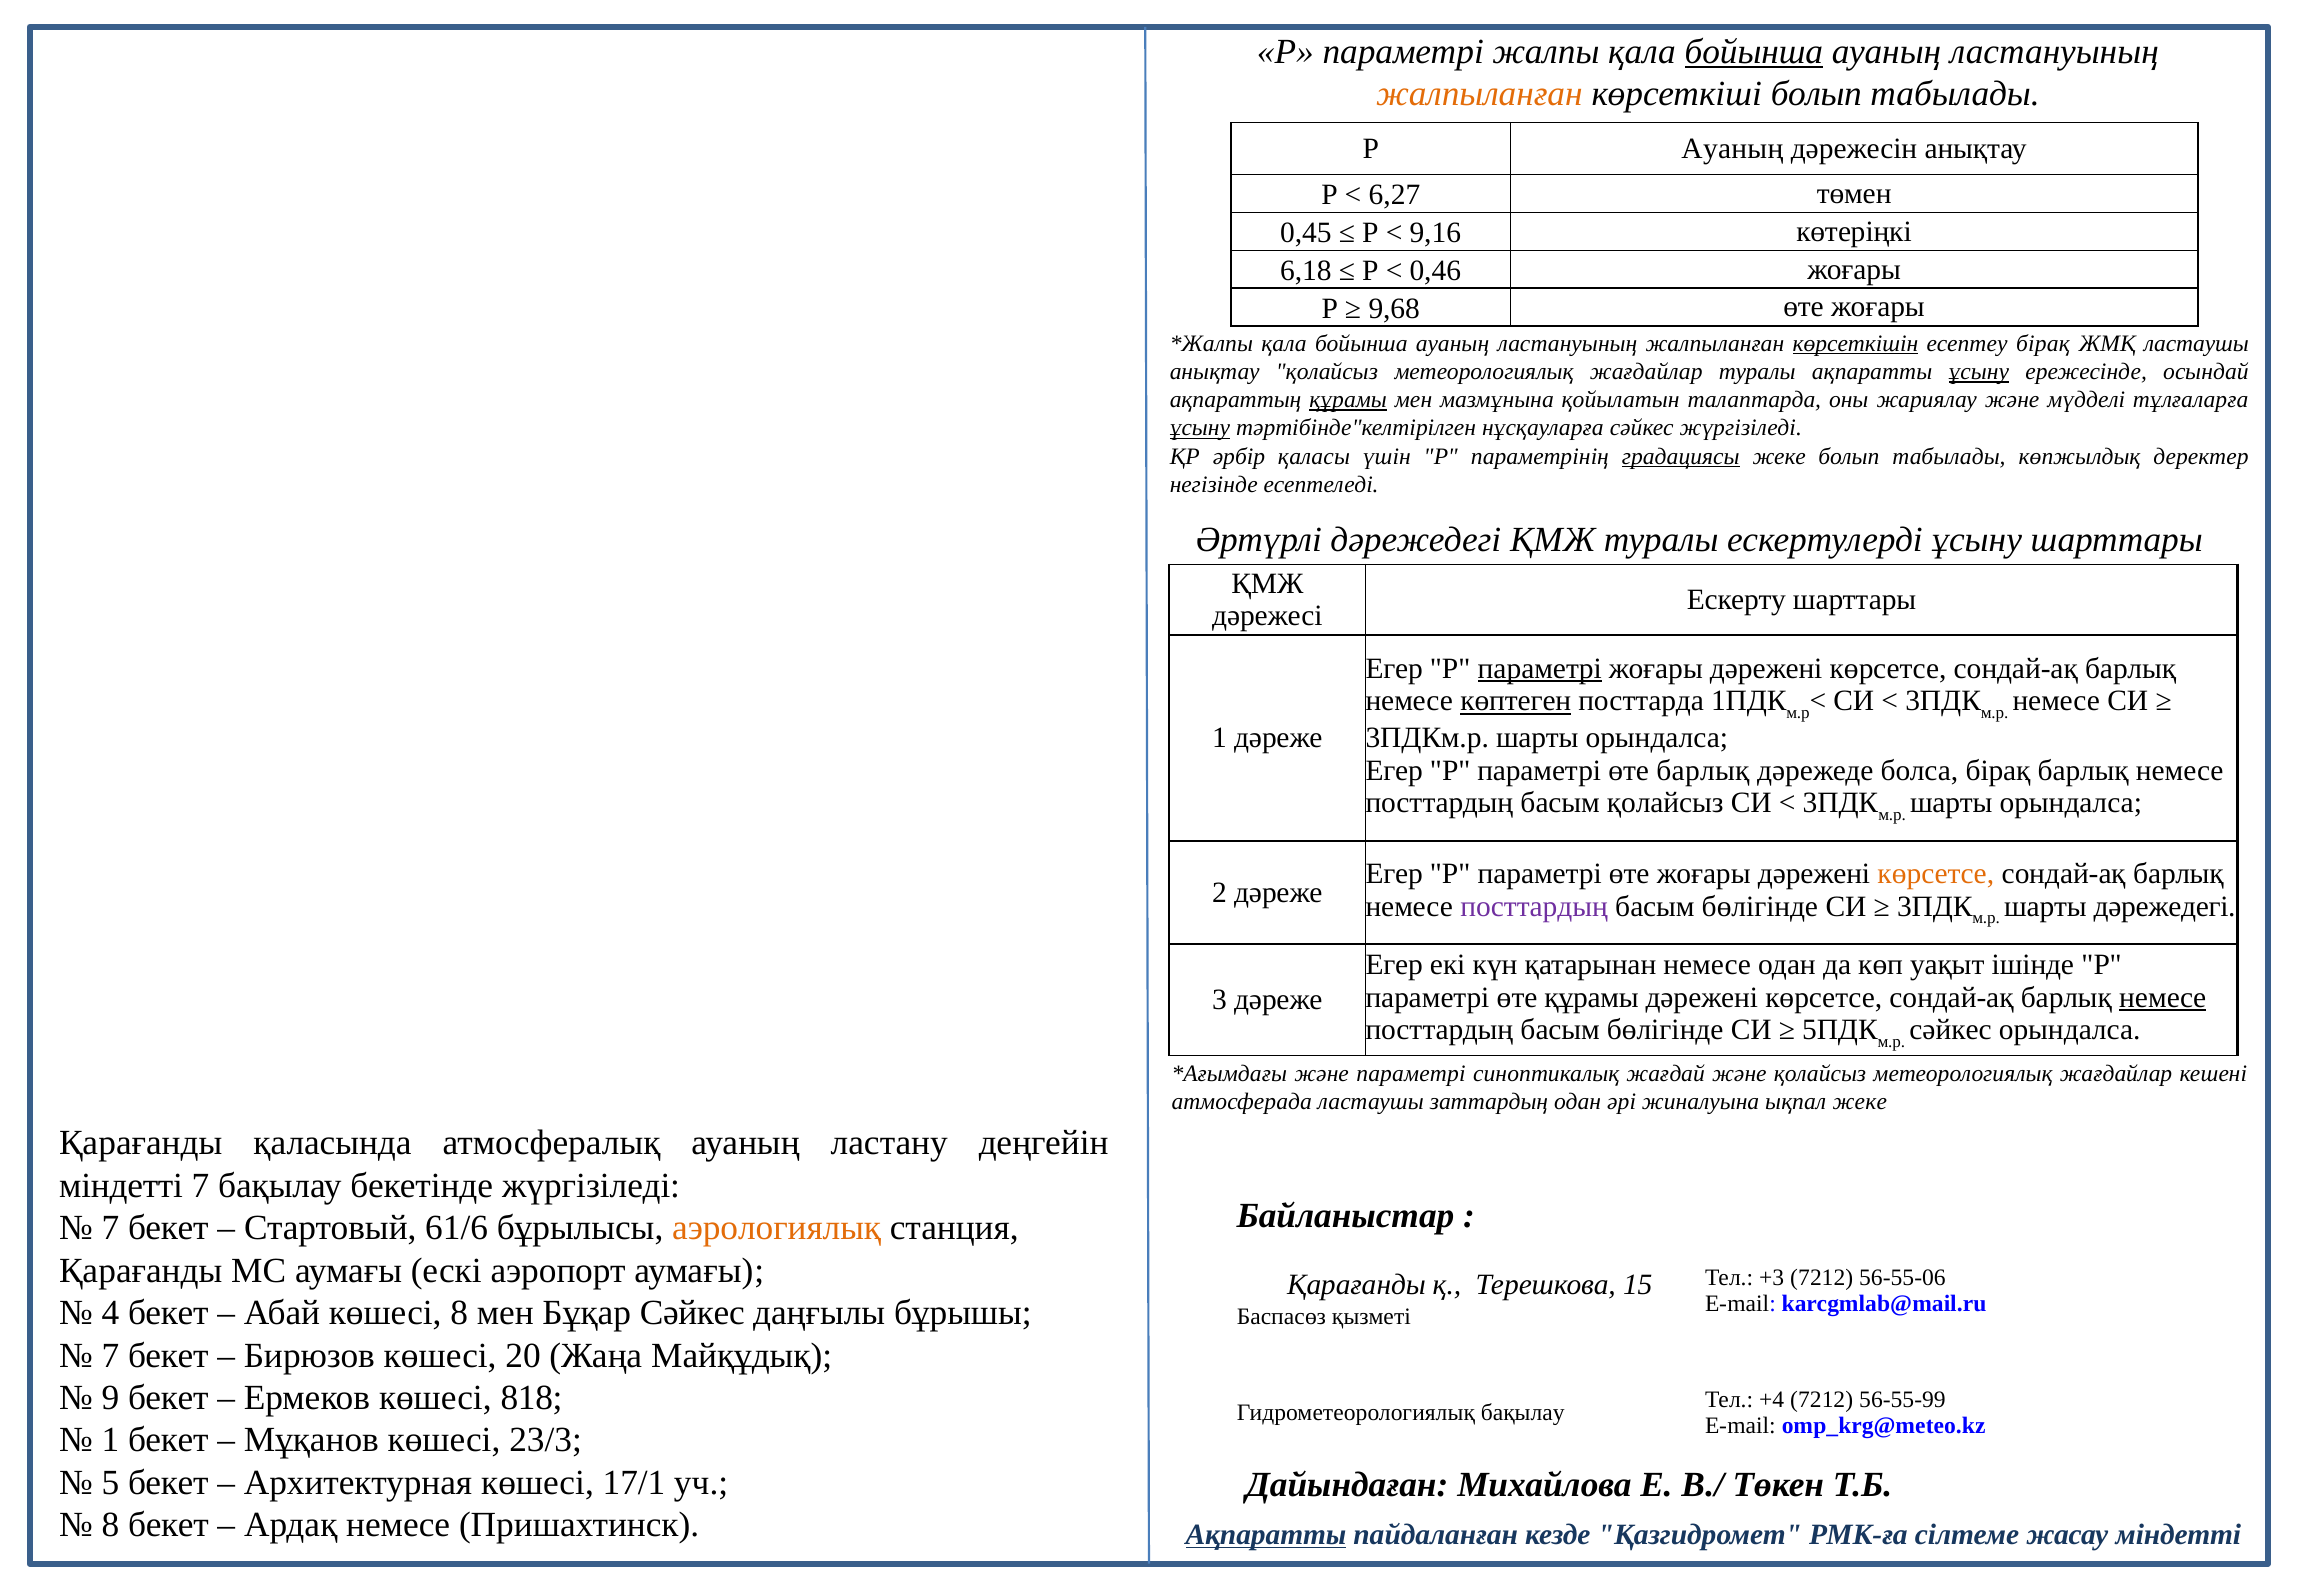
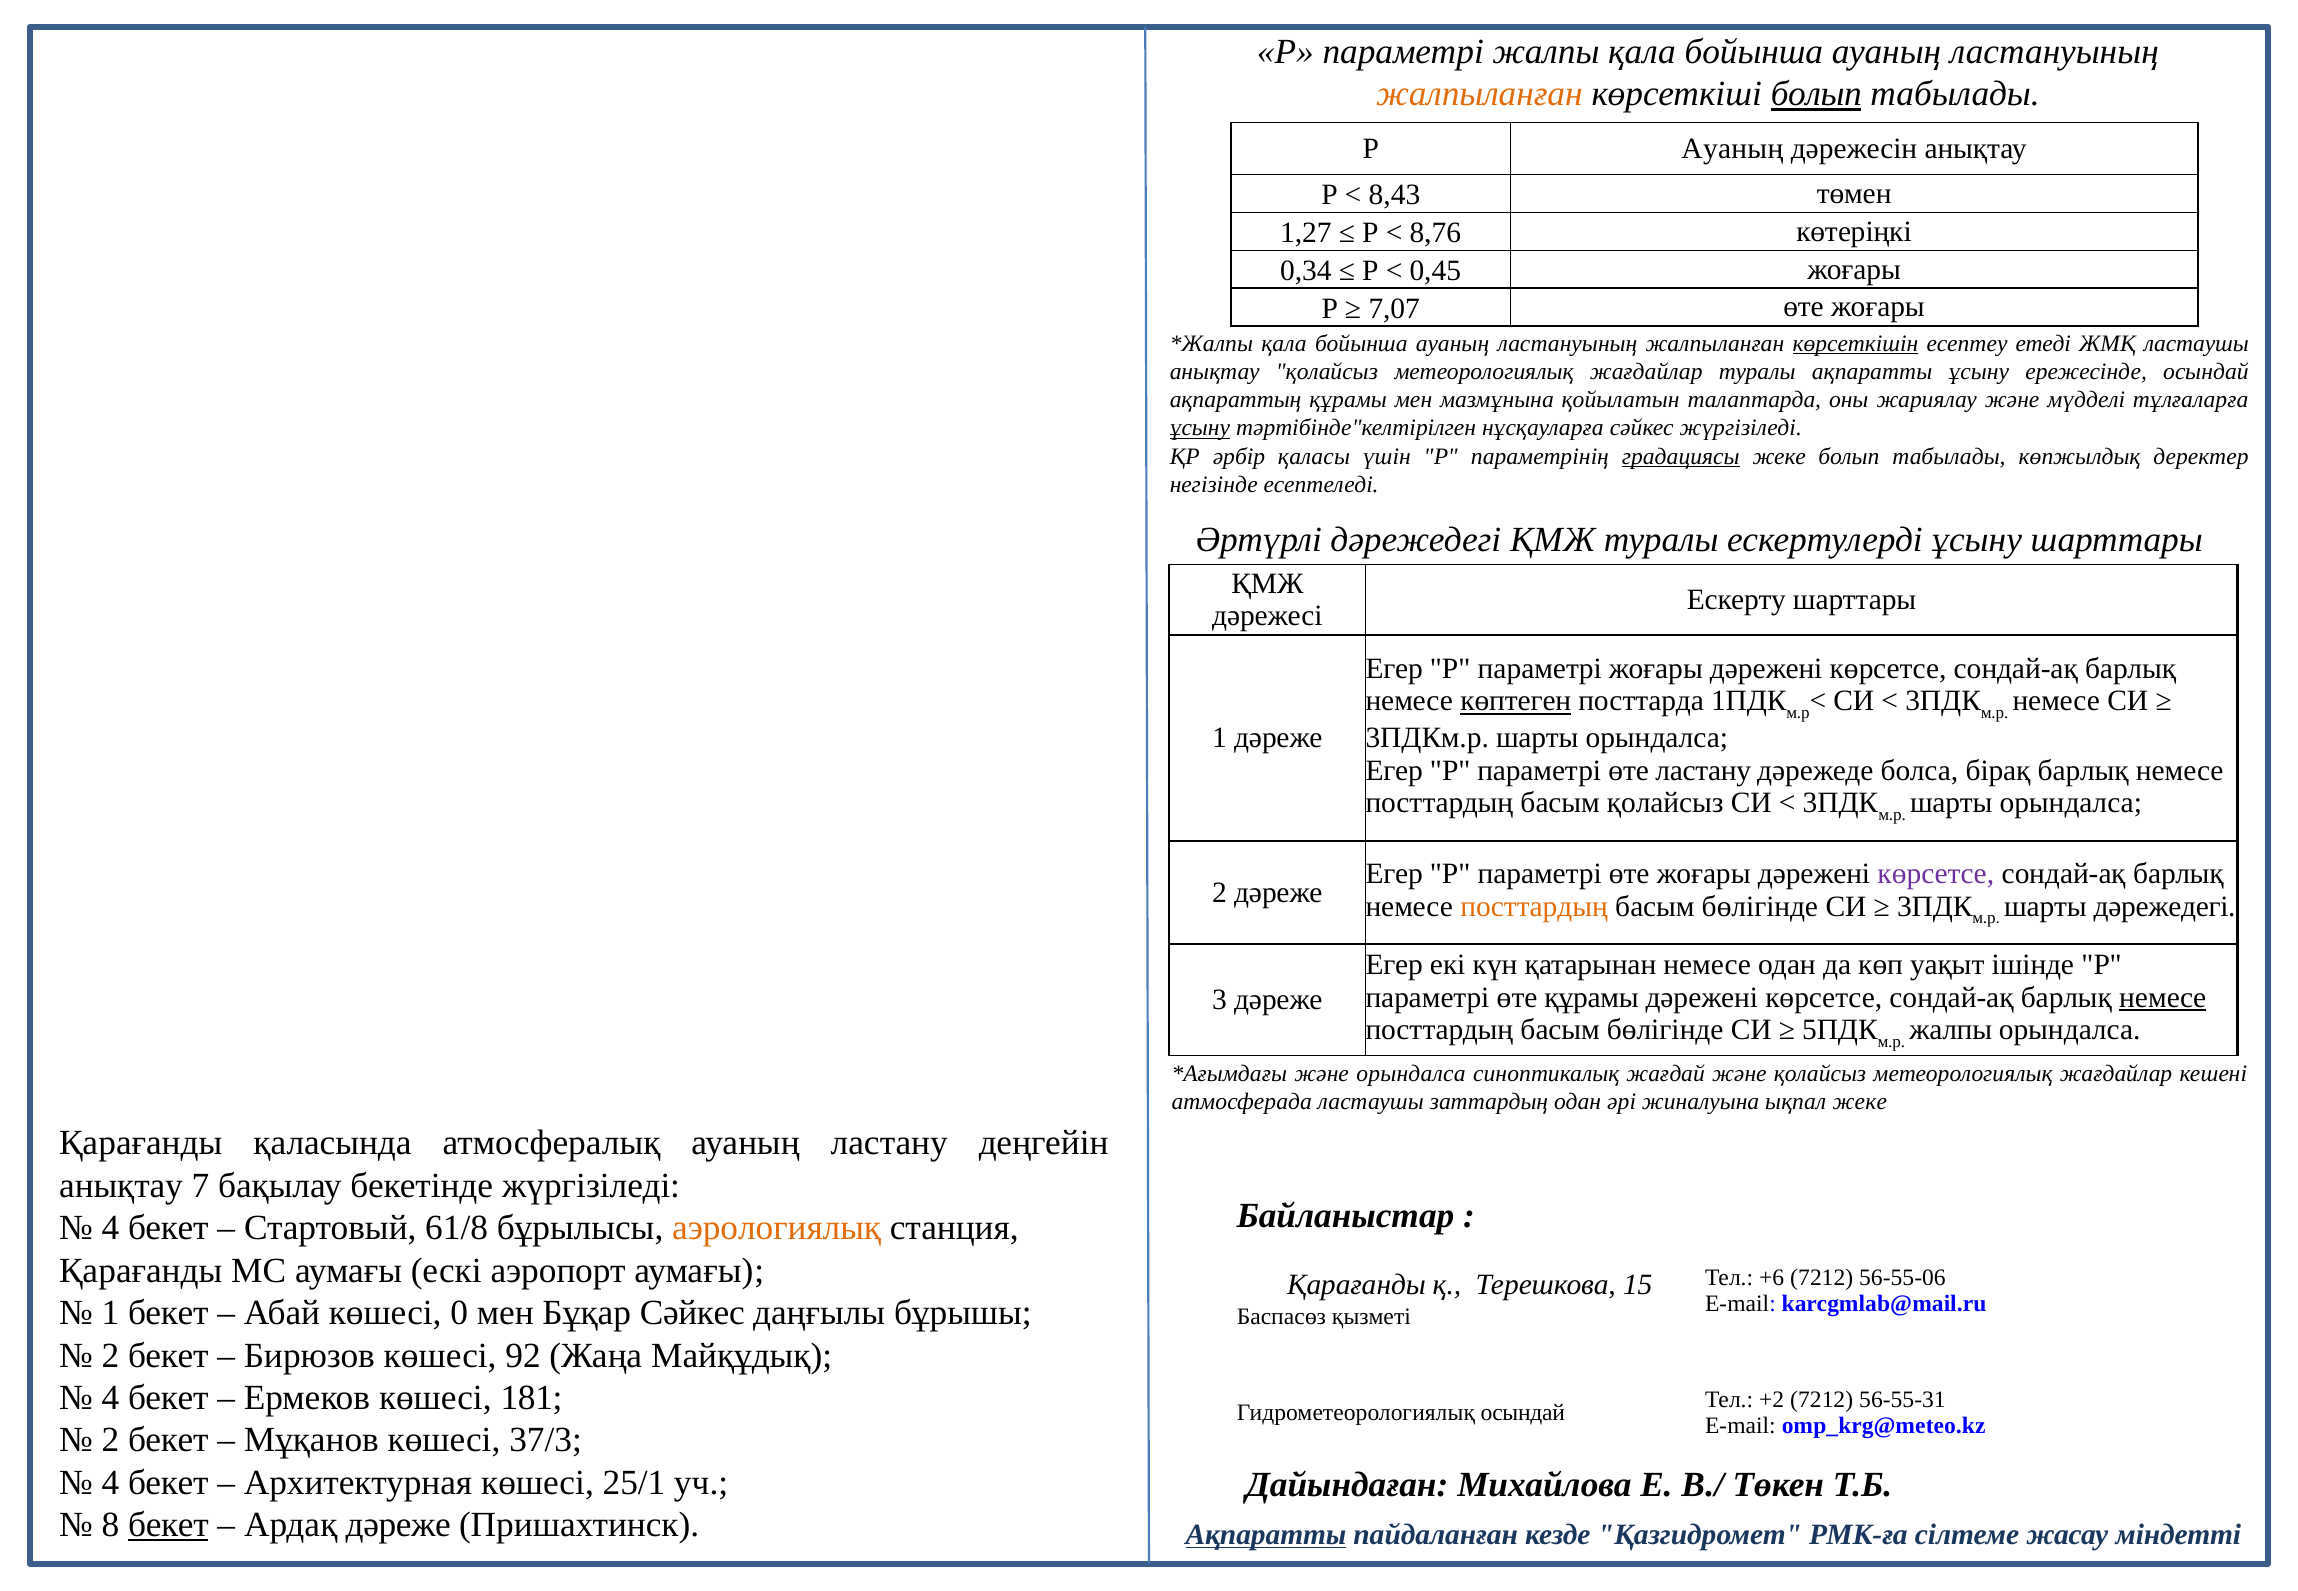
бойынша underline: present -> none (1754, 52)
болып underline: none -> present (1816, 94)
6,27: 6,27 -> 8,43 (1394, 195)
0,45: 0,45 -> 1,27 (1306, 233)
9,16: 9,16 -> 8,76 (1435, 233)
6,18: 6,18 -> 0,34 (1306, 270)
0,46: 0,46 -> 0,45 (1435, 270)
9,68: 9,68 -> 7,07 (1394, 308)
есептеу бірақ: бірақ -> етеді (2043, 343)
ұсыну underline: present -> none (1979, 372)
құрамы underline: present -> none (1348, 400)
параметрі underline: present -> none (1540, 669)
өте барлық: барлық -> ластану (1703, 771)
көрсетсе colour: orange -> purple (1936, 874)
посттардың colour: purple -> orange (1534, 907)
сәйкес: сәйкес -> жалпы (1951, 1030)
және параметрі: параметрі -> орындалса (1411, 1074)
міндетті: міндетті -> анықтау (121, 1186)
7: 7 -> 4 (110, 1228)
61/6: 61/6 -> 61/8 (457, 1228)
+3: +3 -> +6 (1772, 1277)
4: 4 -> 1 (110, 1313)
көшесі 8: 8 -> 0 (459, 1313)
7: 7 -> 2 (110, 1355)
20: 20 -> 92 (523, 1355)
9: 9 -> 4 (110, 1398)
818: 818 -> 181 (531, 1398)
+4: +4 -> +2 (1772, 1400)
56-55-99: 56-55-99 -> 56-55-31 (1902, 1400)
Гидрометеорологиялық бақылау: бақылау -> осындай (1523, 1413)
1: 1 -> 2 (110, 1440)
23/3: 23/3 -> 37/3 (546, 1440)
5: 5 -> 4 (110, 1483)
17/1: 17/1 -> 25/1 (634, 1483)
бекет underline: none -> present (168, 1525)
Ардақ немесе: немесе -> дәреже (398, 1525)
